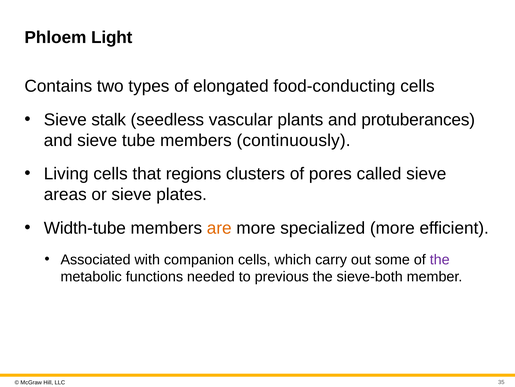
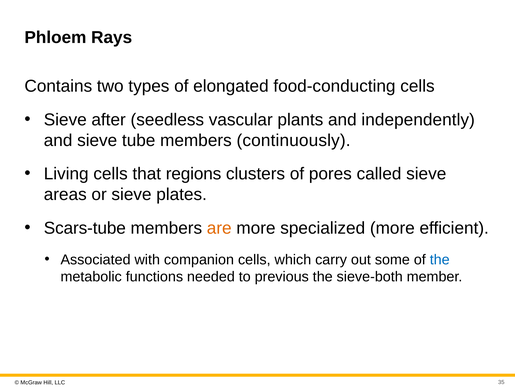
Light: Light -> Rays (112, 37)
stalk: stalk -> after (109, 119)
protuberances: protuberances -> independently (418, 119)
Width-tube: Width-tube -> Scars-tube (85, 228)
the colour: purple -> blue (440, 259)
